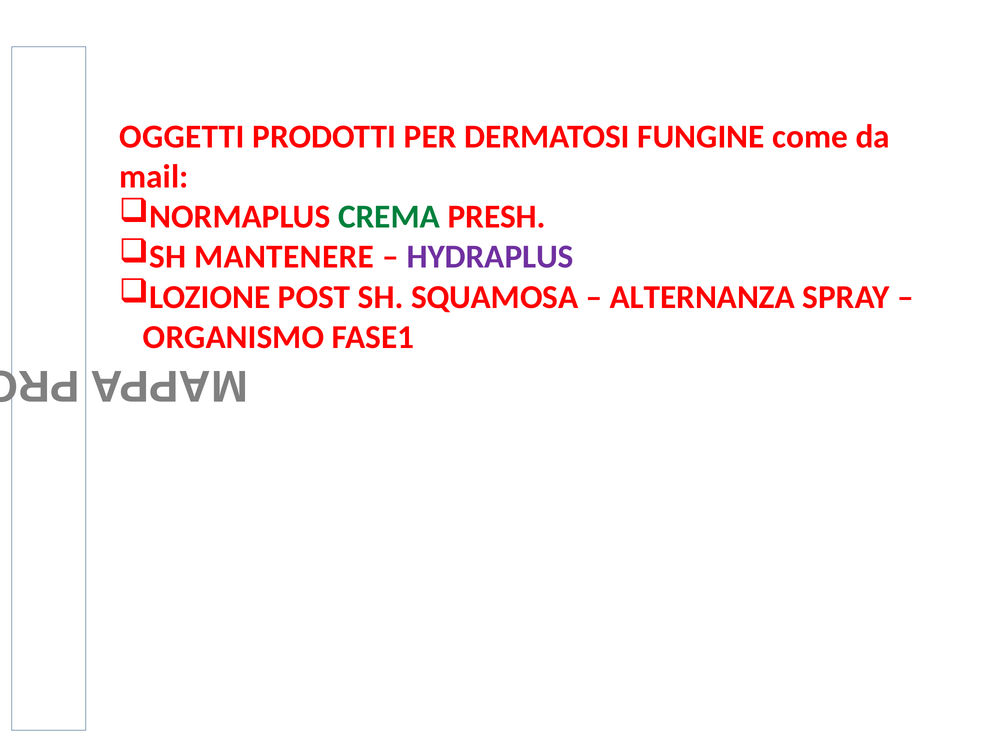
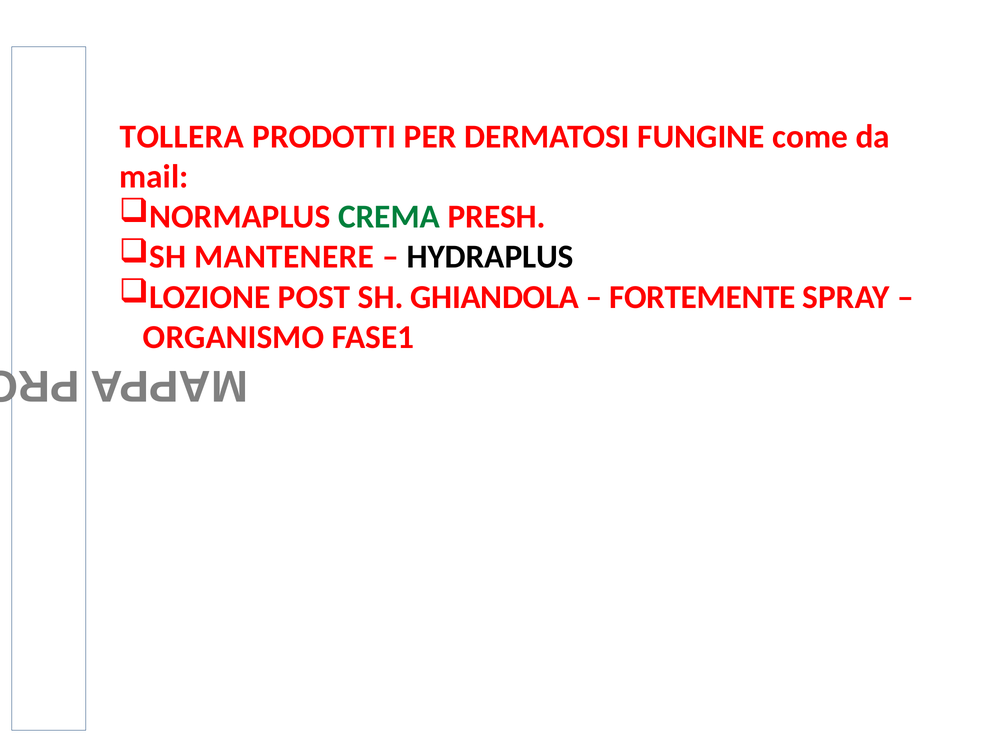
OGGETTI: OGGETTI -> TOLLERA (182, 137)
HYDRAPLUS colour: purple -> black (490, 257)
SQUAMOSA: SQUAMOSA -> GHIANDOLA (495, 297)
ALTERNANZA: ALTERNANZA -> FORTEMENTE (702, 297)
